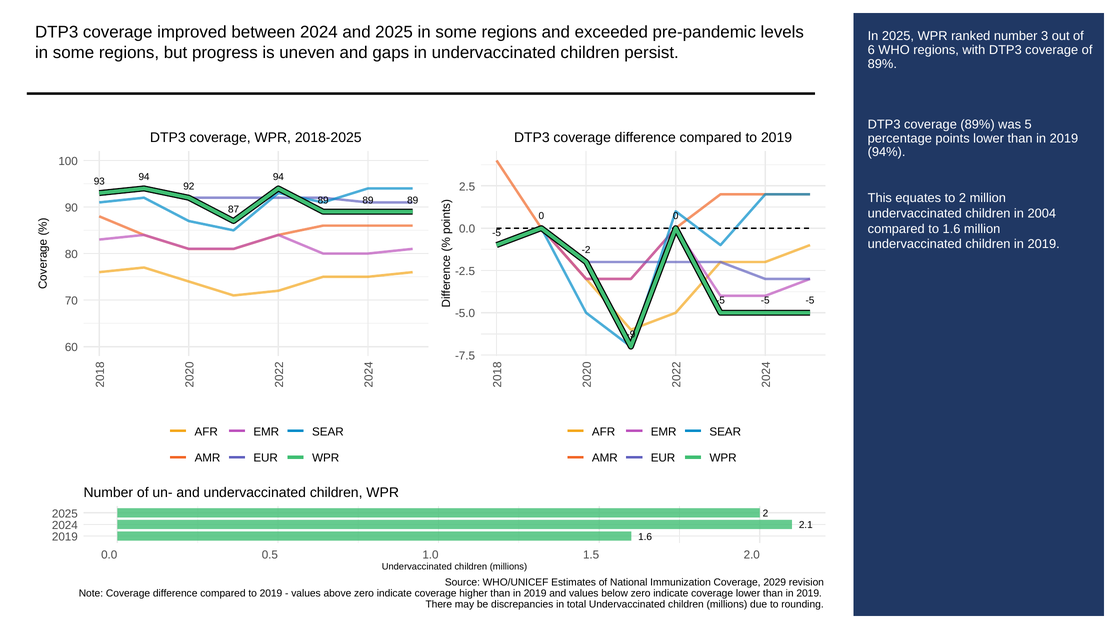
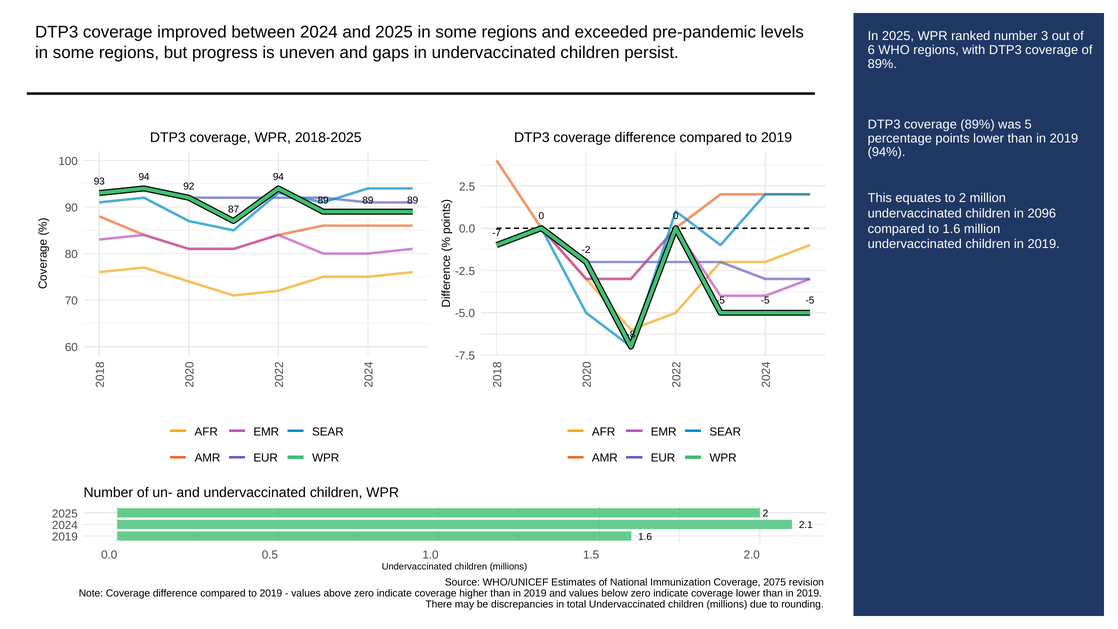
2004: 2004 -> 2096 (1042, 213)
-5: -5 -> -7 (497, 233)
-9: -9 -> -8 (631, 334)
2029: 2029 -> 2075 (775, 582)
